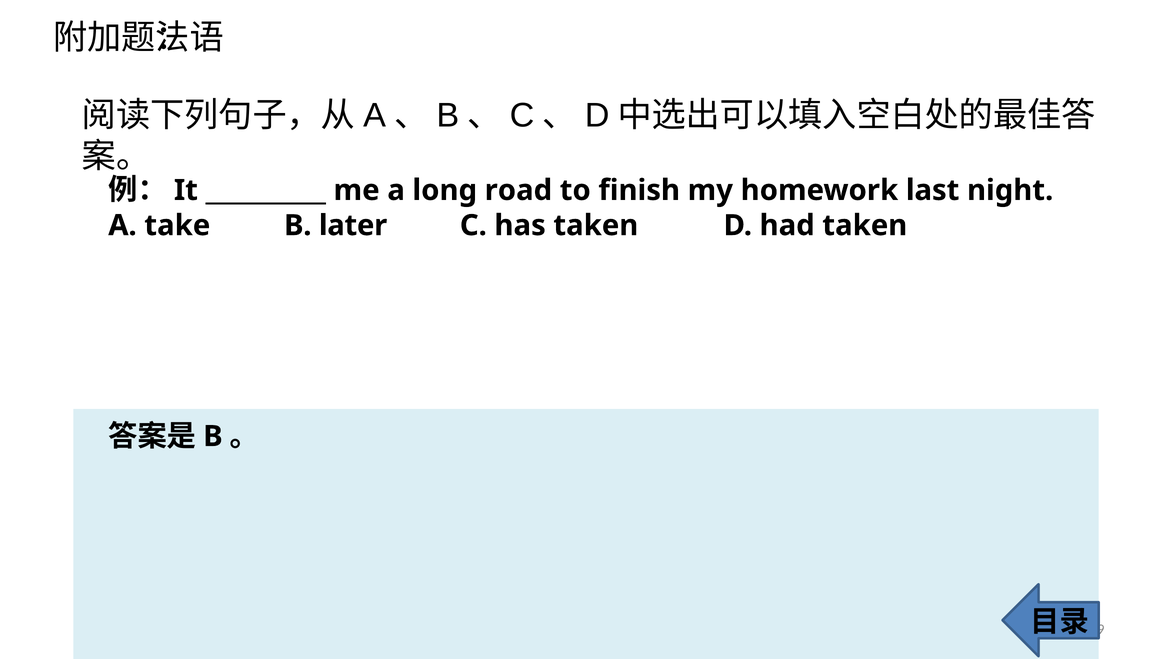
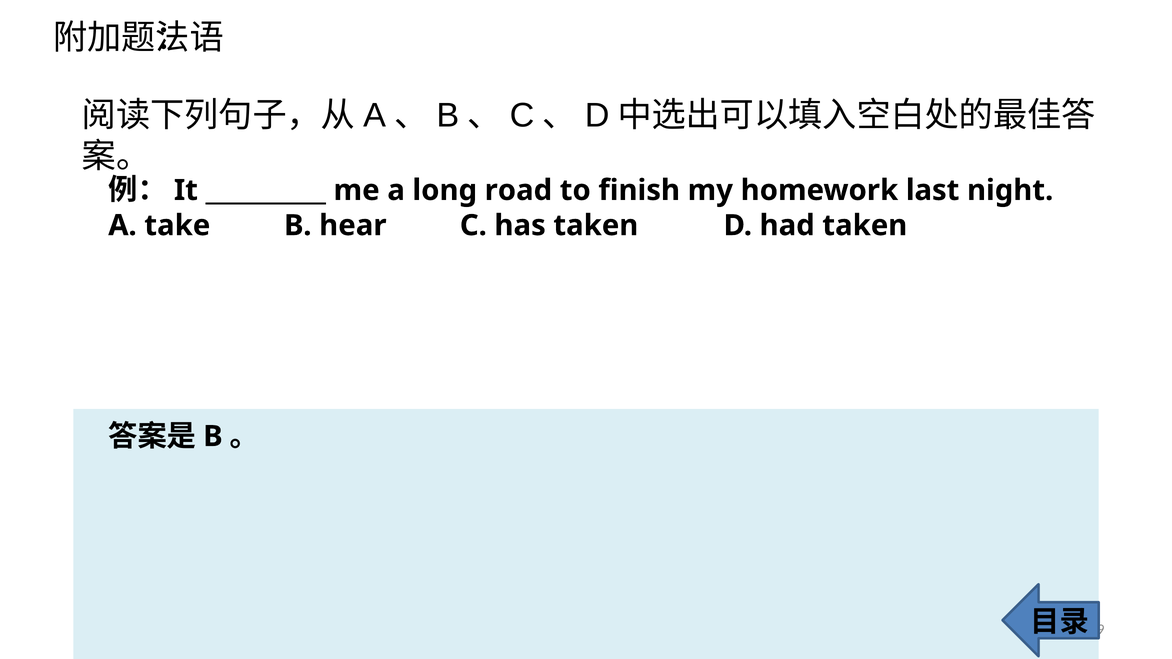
later: later -> hear (353, 226)
